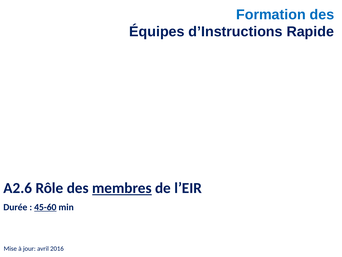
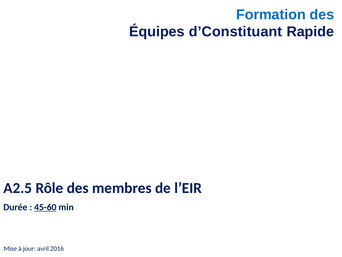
d’Instructions: d’Instructions -> d’Constituant (235, 32)
A2.6: A2.6 -> A2.5 (18, 188)
membres underline: present -> none (122, 188)
